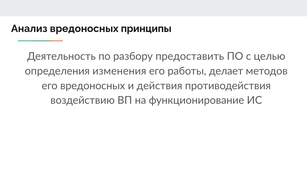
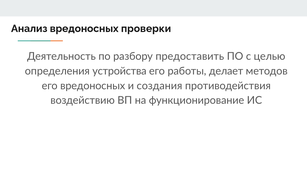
принципы: принципы -> проверки (146, 29)
изменения: изменения -> устройства (119, 71)
действия: действия -> создания (159, 86)
